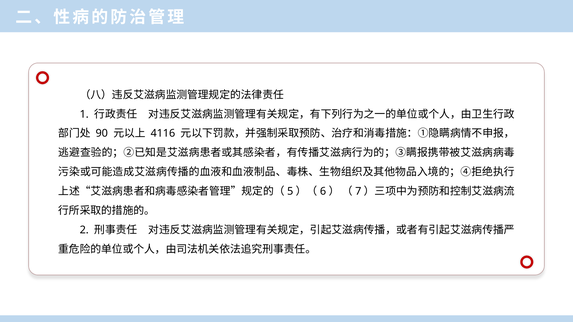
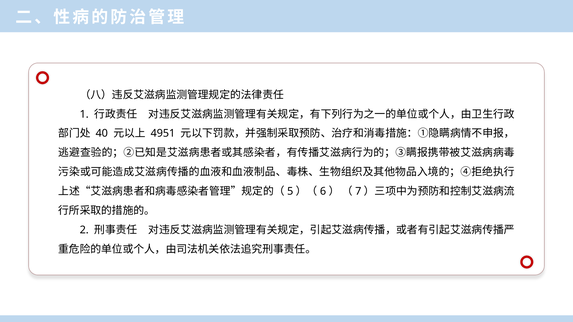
90: 90 -> 40 (102, 134)
4116: 4116 -> 4951 (163, 134)
